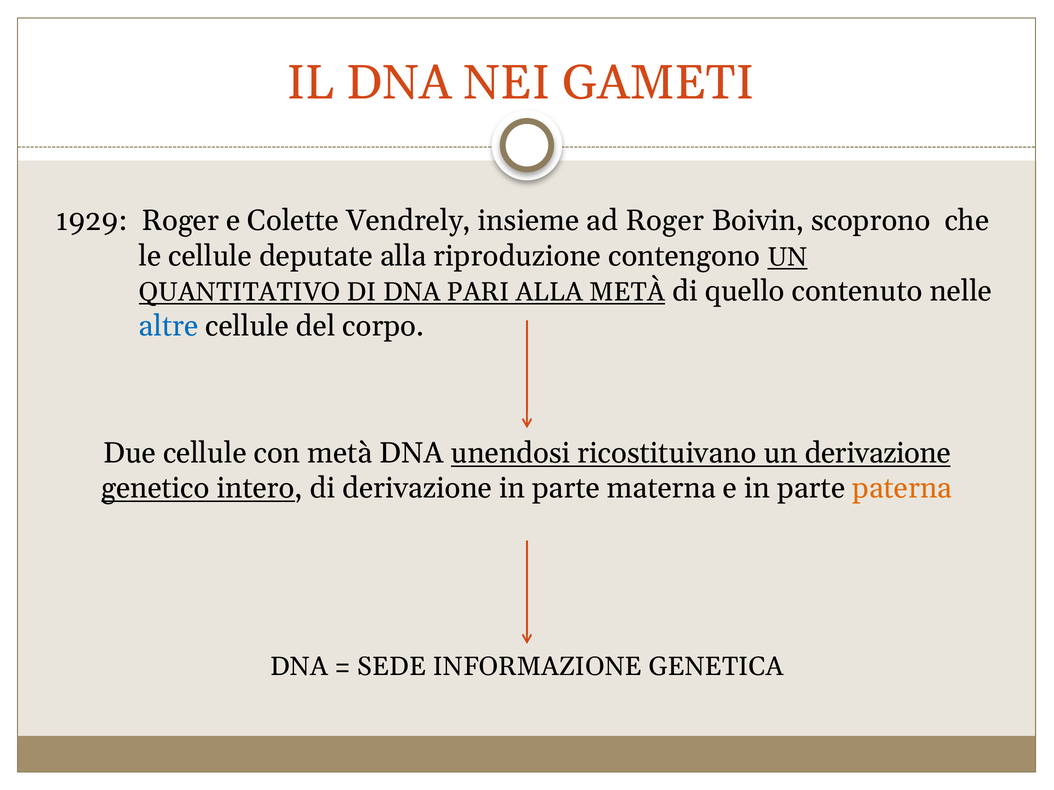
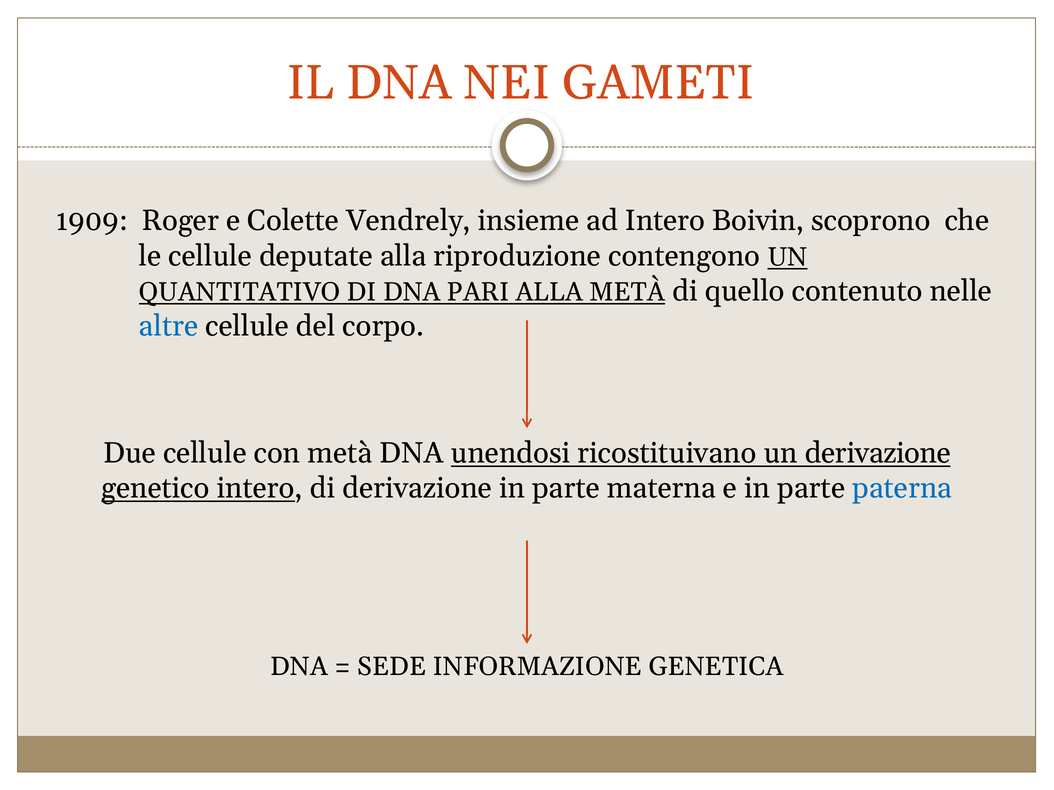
1929: 1929 -> 1909 (92, 221)
ad Roger: Roger -> Intero (665, 221)
paterna colour: orange -> blue (902, 488)
